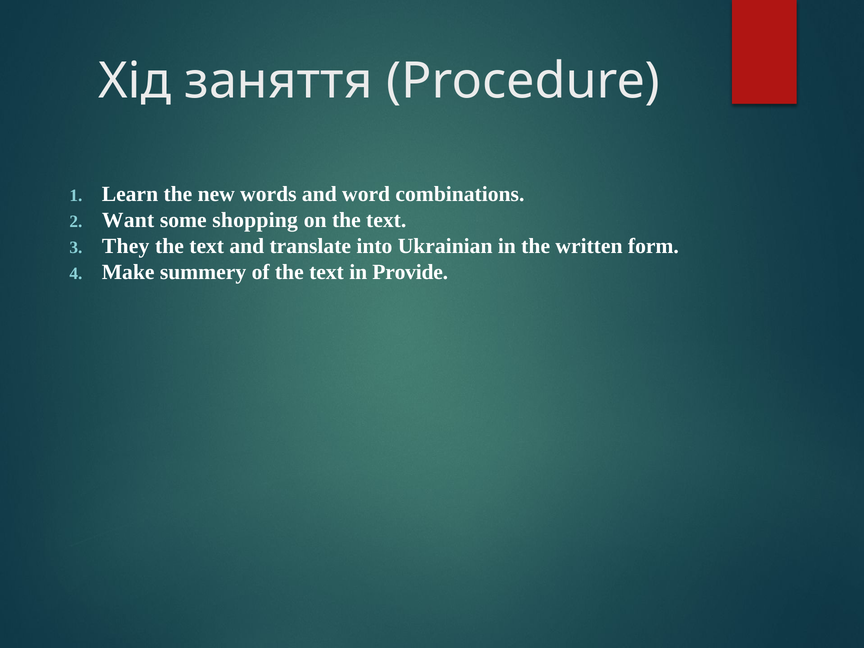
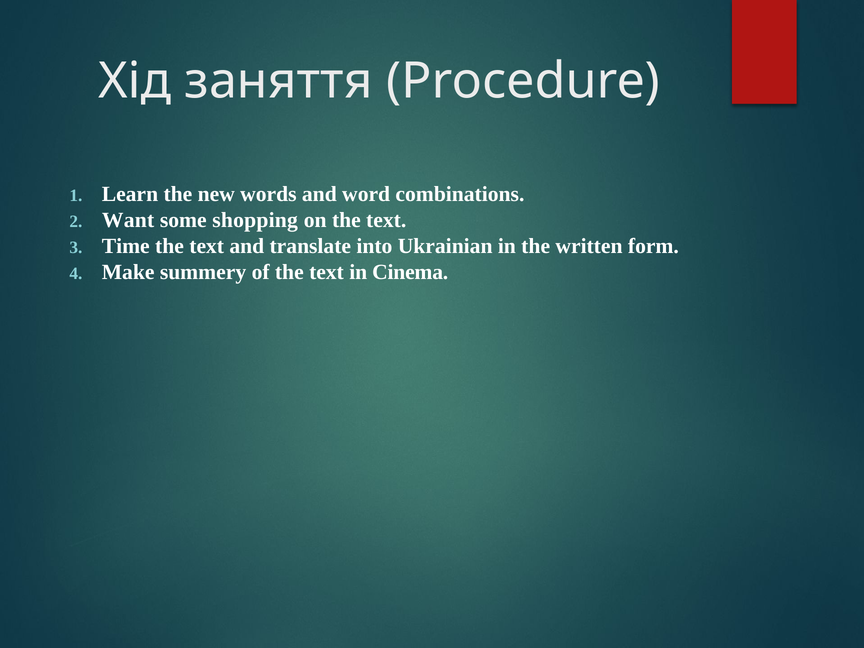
They: They -> Time (126, 246)
Provide: Provide -> Cinema (410, 272)
